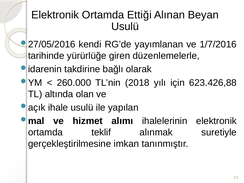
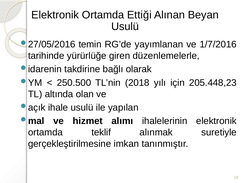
kendi: kendi -> temin (90, 44)
260.000: 260.000 -> 250.500 (74, 83)
623.426,88: 623.426,88 -> 205.448,23 (213, 83)
